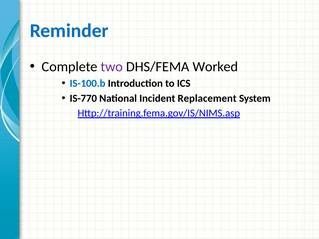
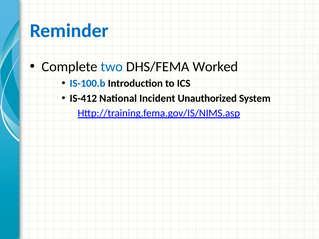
two colour: purple -> blue (112, 67)
IS-770: IS-770 -> IS-412 (83, 98)
Replacement: Replacement -> Unauthorized (207, 98)
